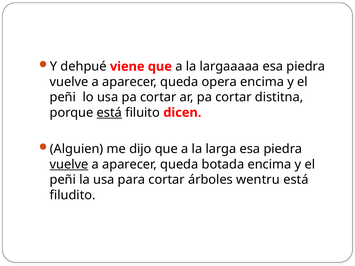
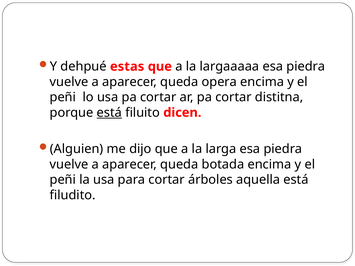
viene: viene -> estas (127, 67)
vuelve underline: present -> none (69, 165)
wentru: wentru -> aquella (258, 180)
